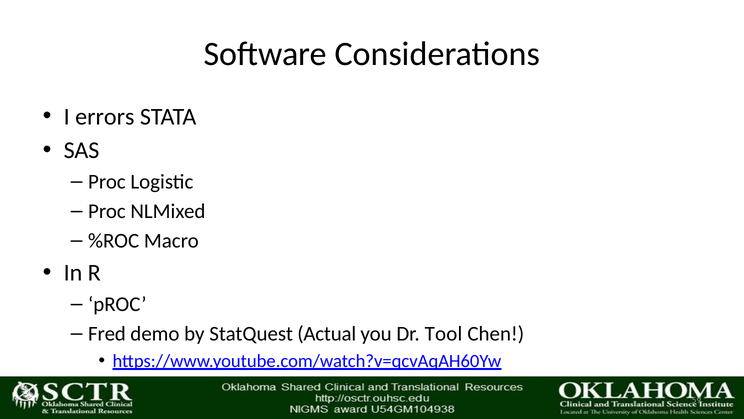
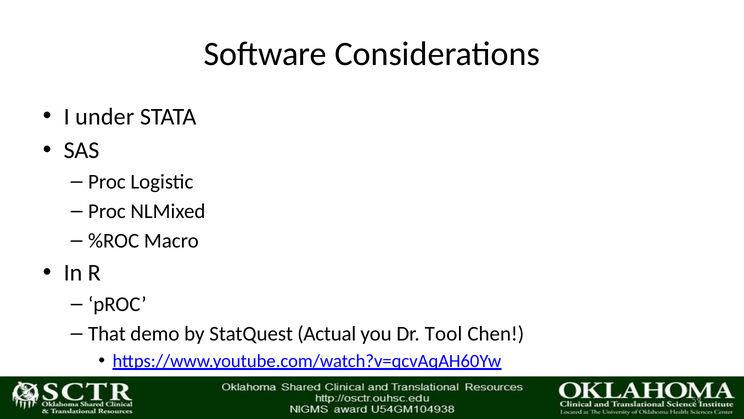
errors: errors -> under (105, 117)
Fred: Fred -> That (107, 333)
